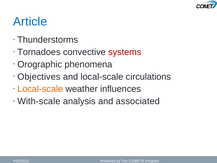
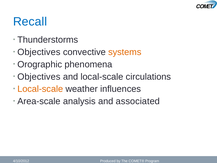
Article: Article -> Recall (30, 22)
Tornadoes: Tornadoes -> Objectives (39, 52)
systems colour: red -> orange (125, 52)
With-scale: With-scale -> Area-scale (39, 101)
